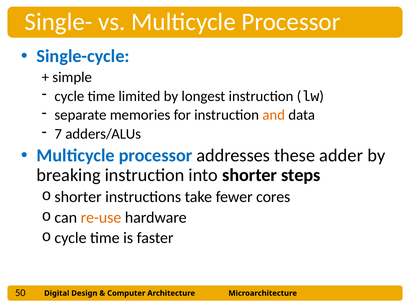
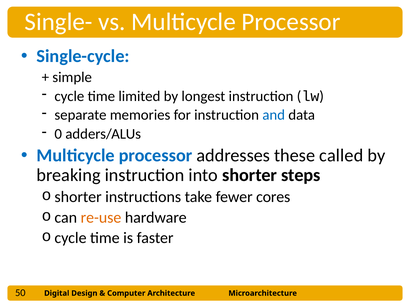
and colour: orange -> blue (274, 115)
7: 7 -> 0 (58, 134)
adder: adder -> called (341, 155)
